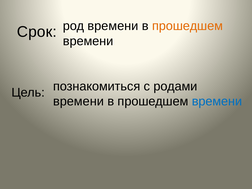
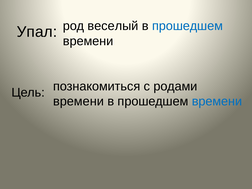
род времени: времени -> веселый (113, 26)
прошедшем colour: orange -> blue (188, 26)
Срок: Срок -> Упал (37, 32)
